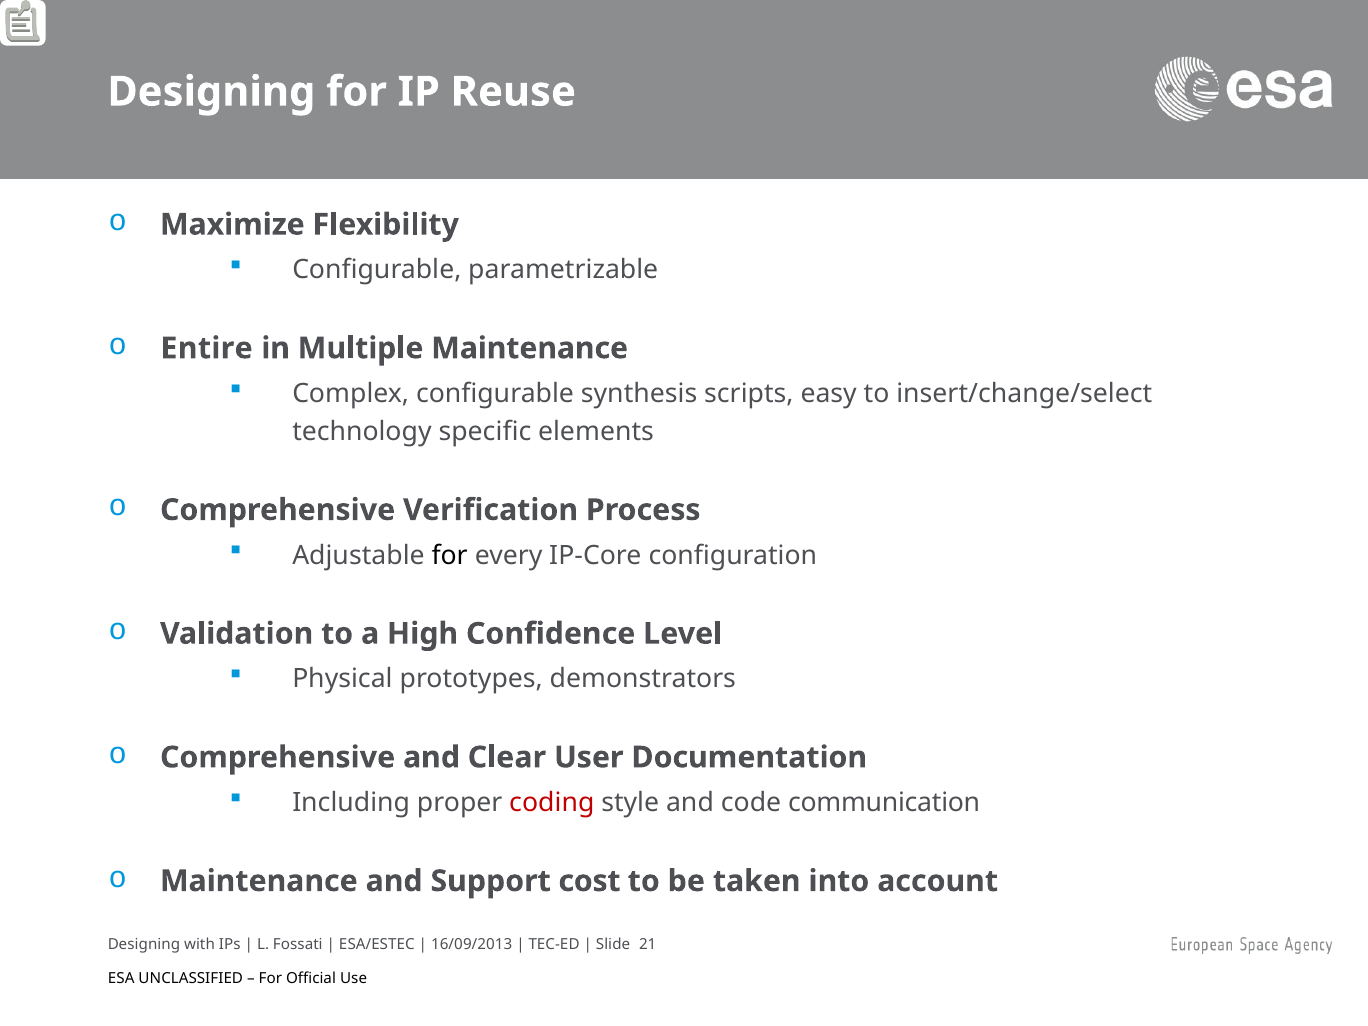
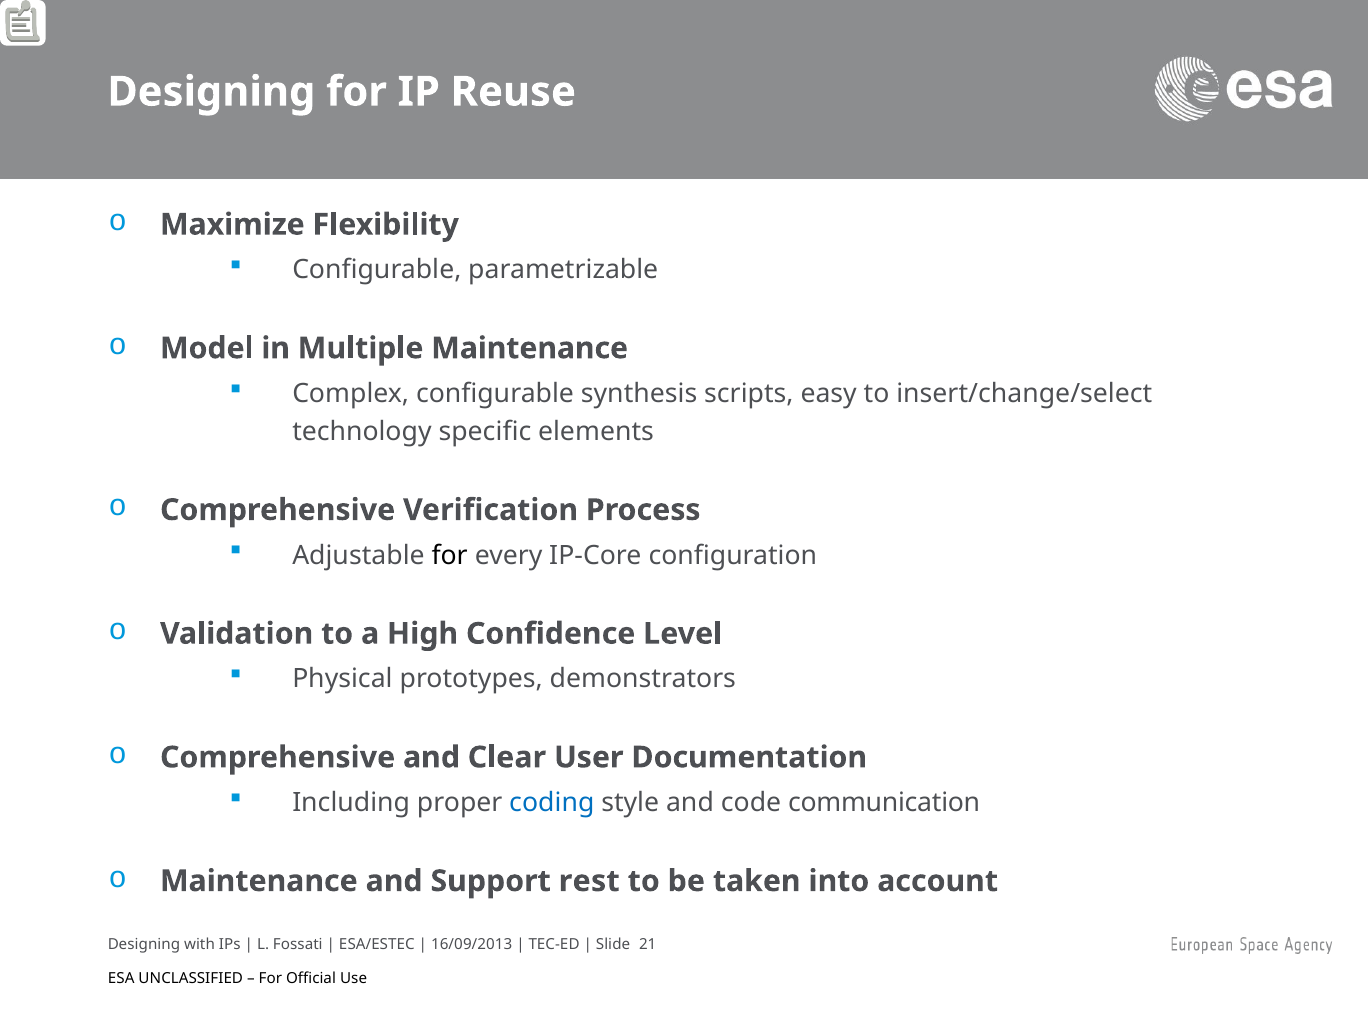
Entire: Entire -> Model (207, 348)
coding colour: red -> blue (552, 803)
cost: cost -> rest (589, 881)
